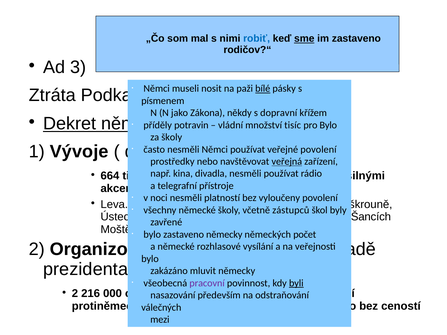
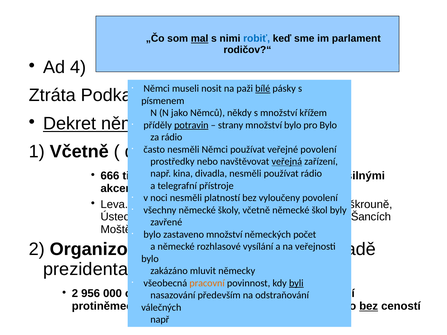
mal underline: none -> present (200, 39)
sme underline: present -> none (304, 39)
im zastaveno: zastaveno -> parlament (356, 39)
3: 3 -> 4 (78, 67)
jako Zákona: Zákona -> Němců (208, 113)
s dopravní: dopravní -> množství (279, 113)
potravin underline: none -> present (191, 125)
vládní: vládní -> strany (231, 125)
množství tisíc: tisíc -> bylo (293, 125)
za školy: školy -> rádio (172, 137)
Vývoje: Vývoje -> Včetně (79, 152)
664: 664 -> 666 (110, 176)
zástupců: zástupců -> německé (291, 210)
německy: německy -> množství (224, 235)
pracovní colour: purple -> orange (207, 283)
216: 216 -> 956 (91, 294)
bez underline: none -> present (369, 306)
mezi: mezi -> např (160, 320)
